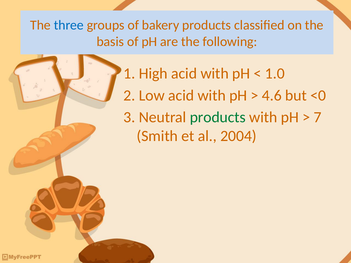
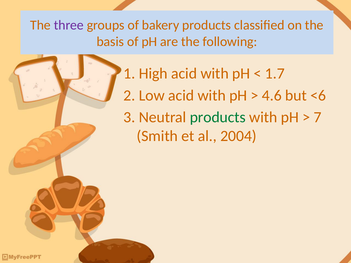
three colour: blue -> purple (69, 25)
1.0: 1.0 -> 1.7 (275, 74)
<0: <0 -> <6 (318, 95)
